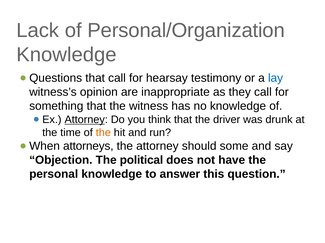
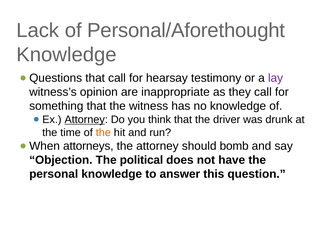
Personal/Organization: Personal/Organization -> Personal/Aforethought (186, 30)
lay colour: blue -> purple (275, 78)
some: some -> bomb (234, 146)
